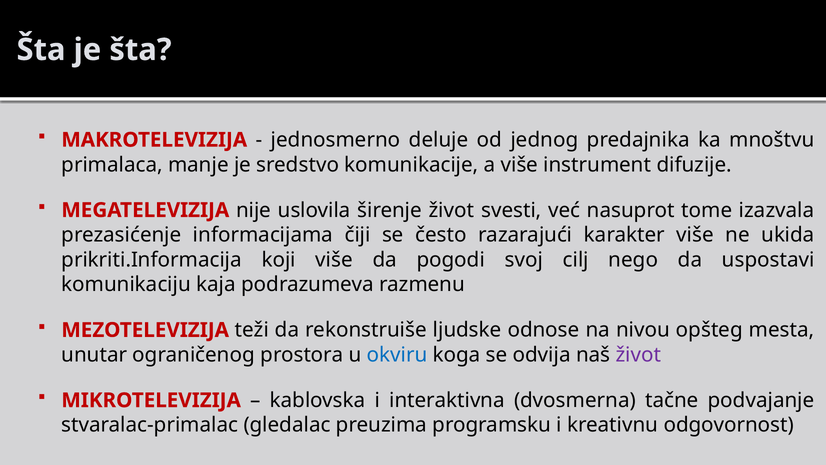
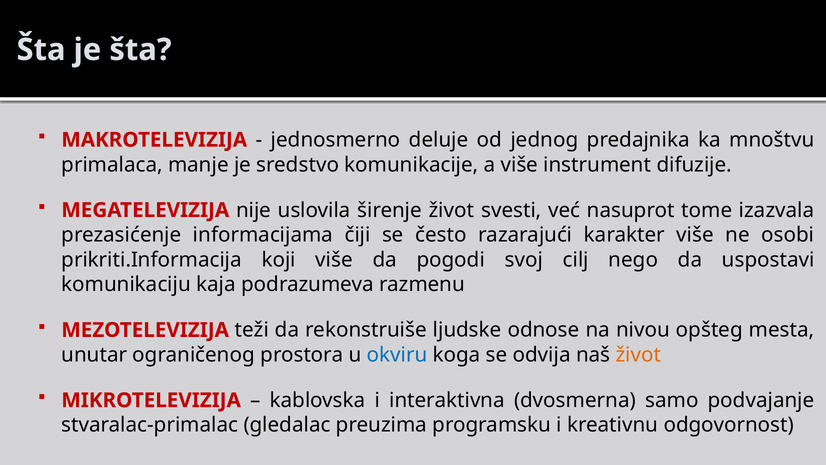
ukida: ukida -> osobi (788, 235)
život colour: purple -> orange (638, 355)
tačne: tačne -> samo (672, 400)
